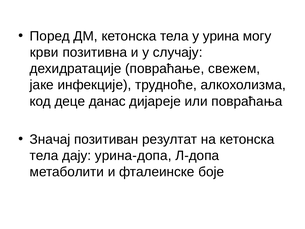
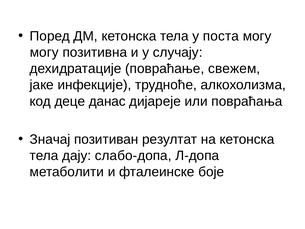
урина: урина -> поста (221, 36)
крви: крви -> могу (44, 52)
урина-допа: урина-допа -> слабо-допа (133, 155)
